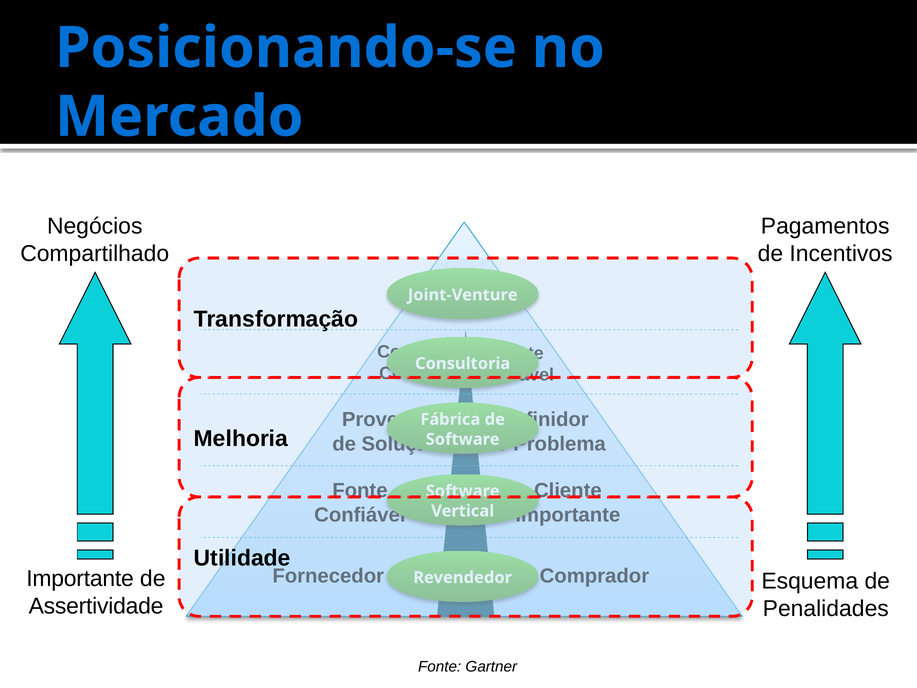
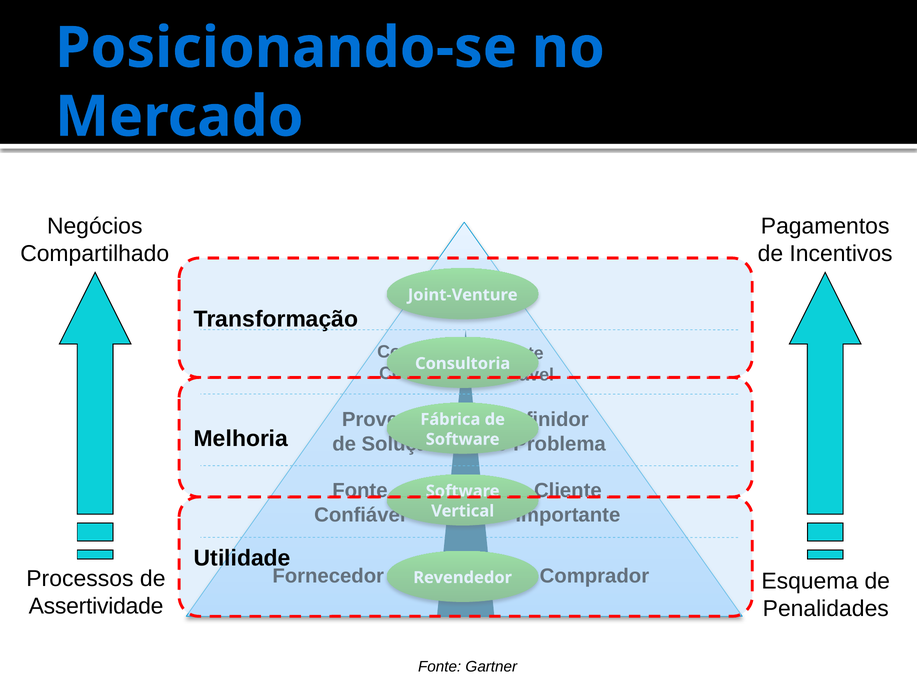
Importante: Importante -> Processos (80, 579)
